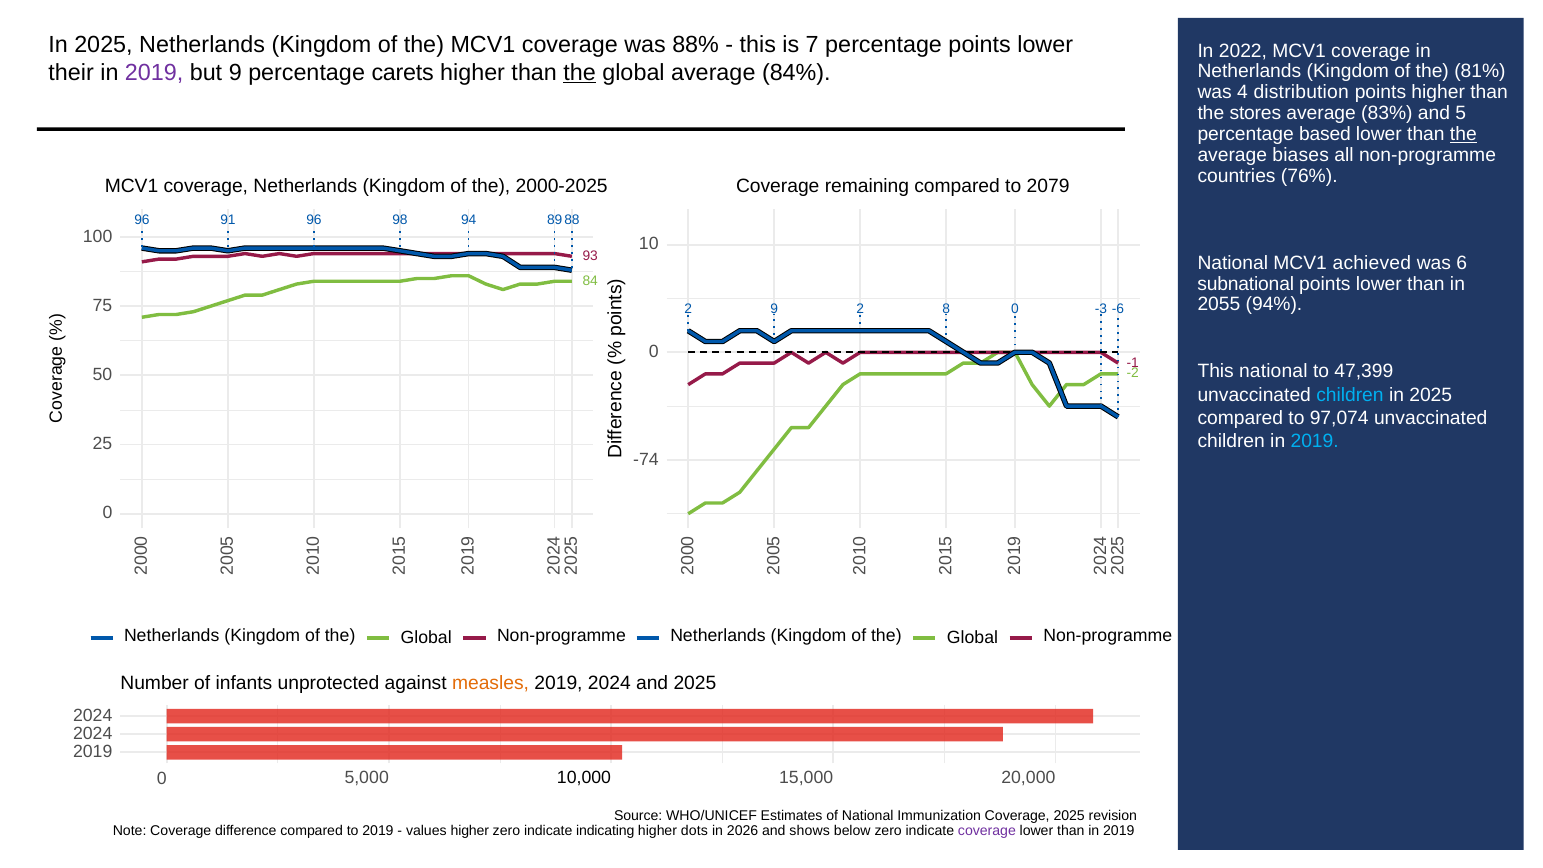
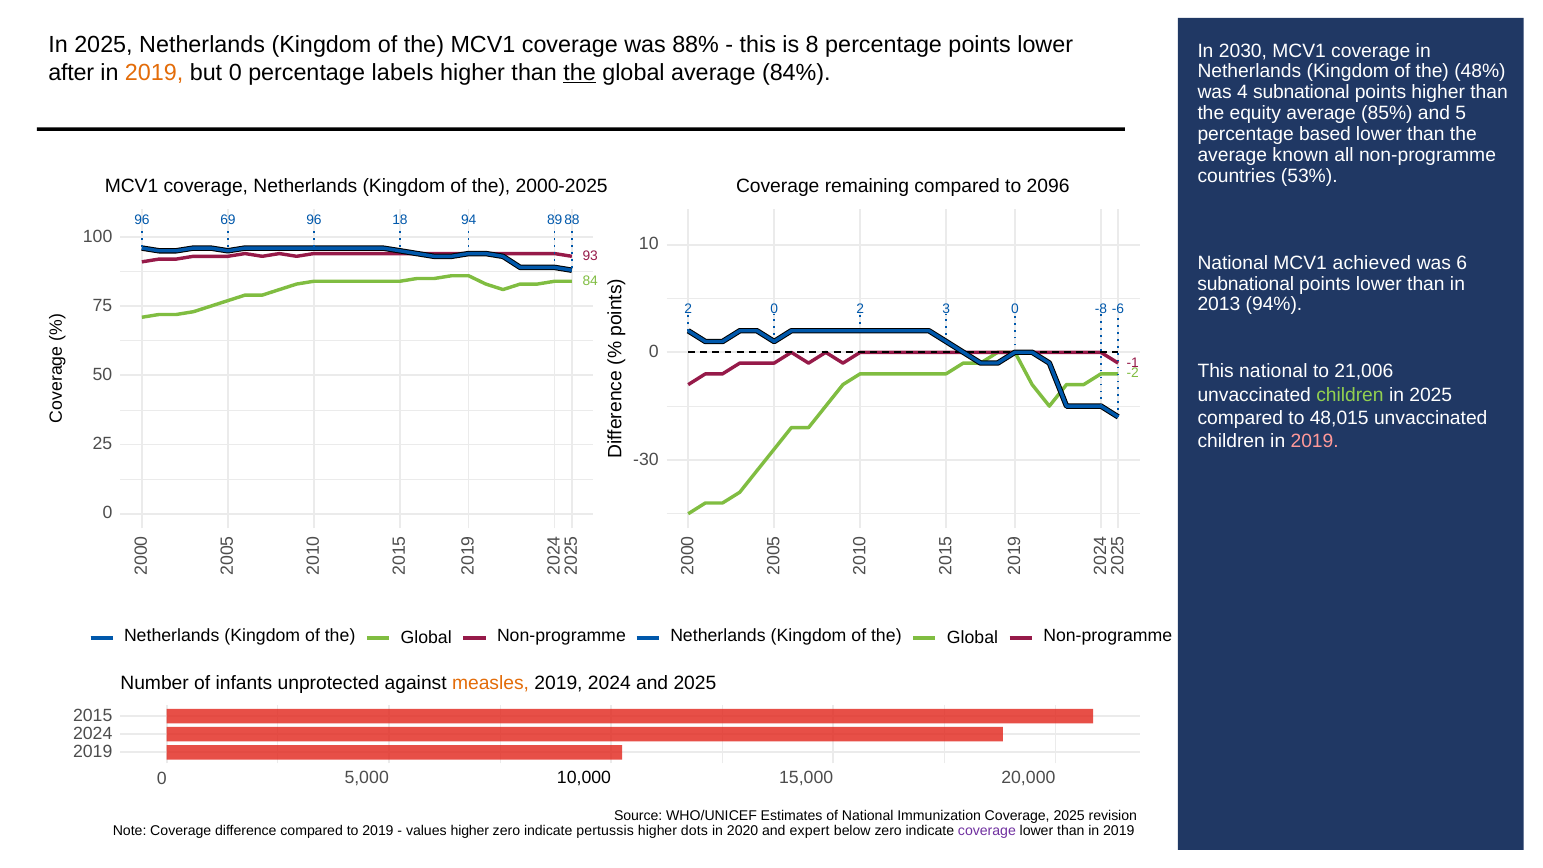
7: 7 -> 8 (812, 44)
2022: 2022 -> 2030 (1243, 51)
their: their -> after (71, 72)
2019 colour: purple -> orange (154, 72)
but 9: 9 -> 0 (235, 72)
carets: carets -> labels (402, 72)
81%: 81% -> 48% (1480, 72)
4 distribution: distribution -> subnational (1301, 92)
stores: stores -> equity (1255, 113)
83%: 83% -> 85% (1387, 113)
the underline: present -> none (1463, 134)
biases: biases -> known (1301, 155)
76%: 76% -> 53% (1309, 176)
2079: 2079 -> 2096 (1048, 186)
91: 91 -> 69 (228, 220)
98: 98 -> 18 (400, 220)
2055: 2055 -> 2013 (1219, 304)
9: 9 -> 0 (774, 309)
8: 8 -> 3 (946, 309)
-3: -3 -> -8 (1101, 309)
47,399: 47,399 -> 21,006 (1364, 372)
children colour: light blue -> light green (1350, 395)
97,074: 97,074 -> 48,015 (1339, 418)
2019 colour: light blue -> pink (1315, 441)
-74: -74 -> -30 (646, 459)
2024: 2024 -> 2015 (93, 715)
indicating: indicating -> pertussis (605, 831)
2026: 2026 -> 2020 (743, 831)
shows: shows -> expert (810, 831)
